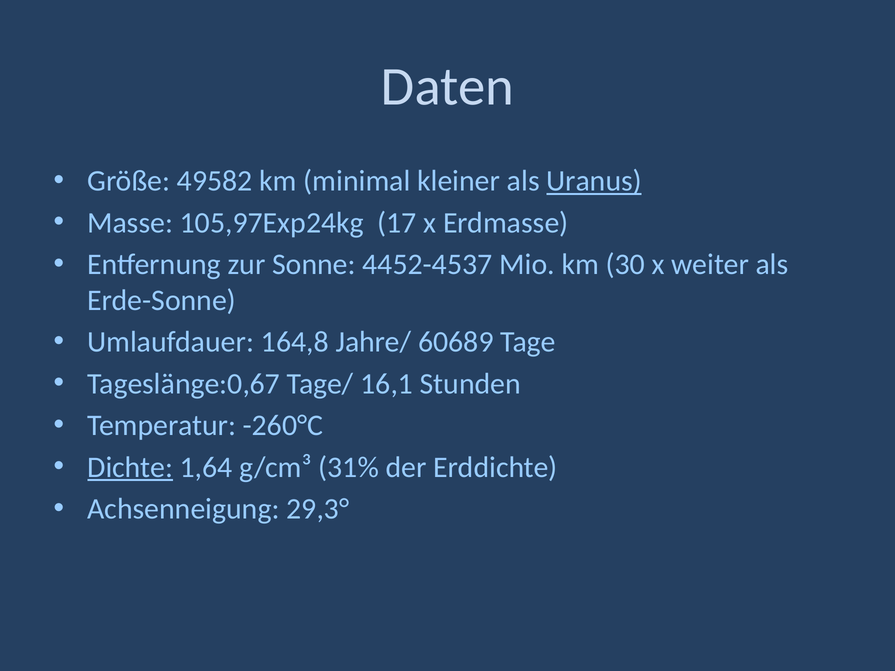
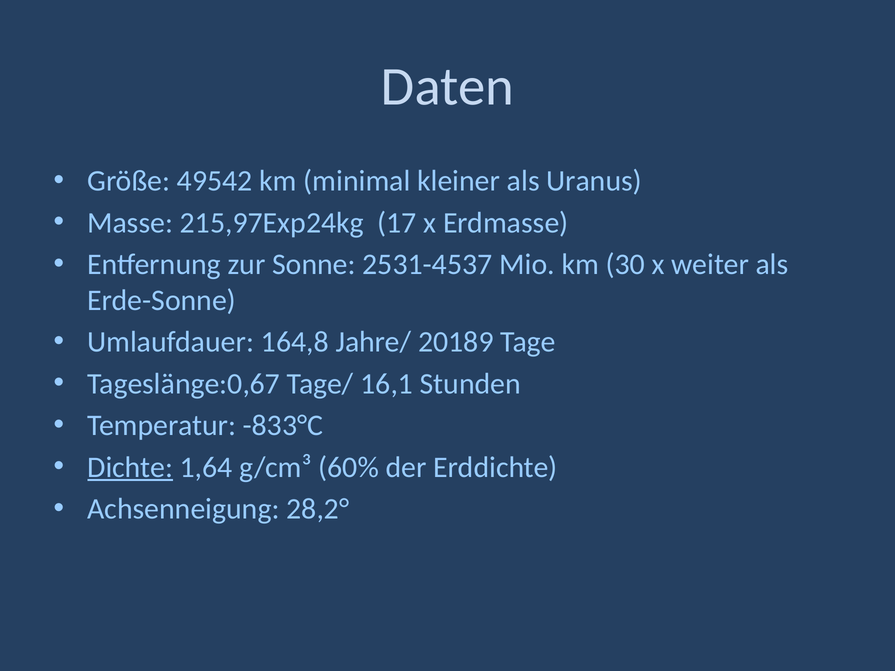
49582: 49582 -> 49542 (215, 181)
Uranus underline: present -> none (594, 181)
105,97Exp24kg: 105,97Exp24kg -> 215,97Exp24kg (272, 223)
4452-4537: 4452-4537 -> 2531-4537 (427, 265)
60689: 60689 -> 20189 (456, 342)
-260°C: -260°C -> -833°C (283, 426)
31%: 31% -> 60% (349, 467)
29,3°: 29,3° -> 28,2° (318, 509)
